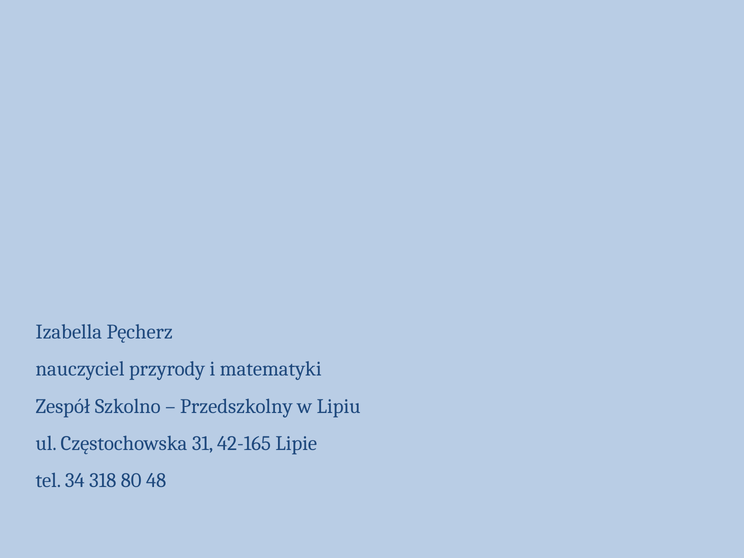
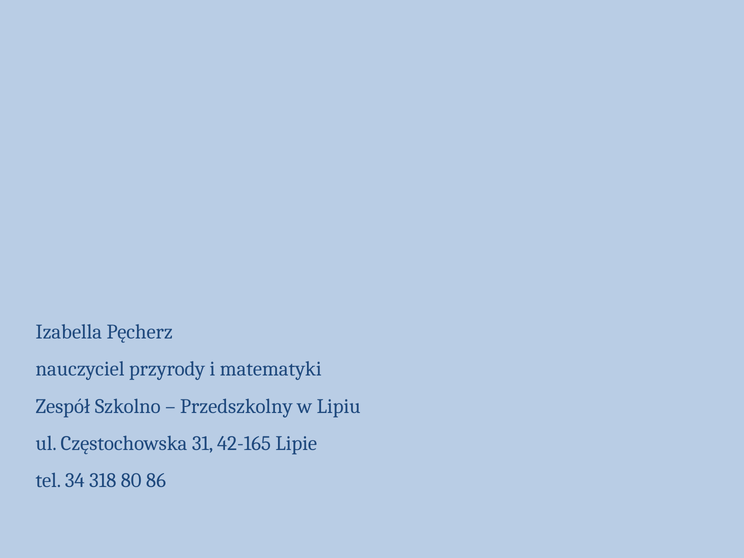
48: 48 -> 86 (156, 481)
